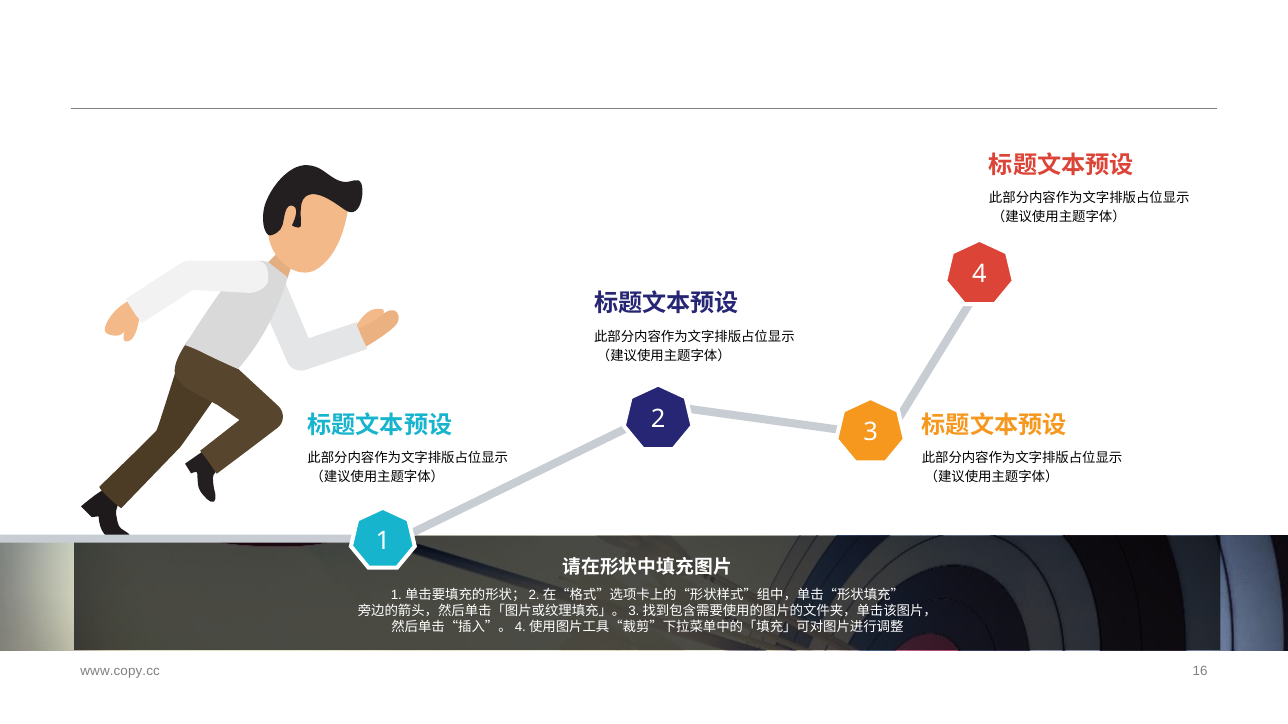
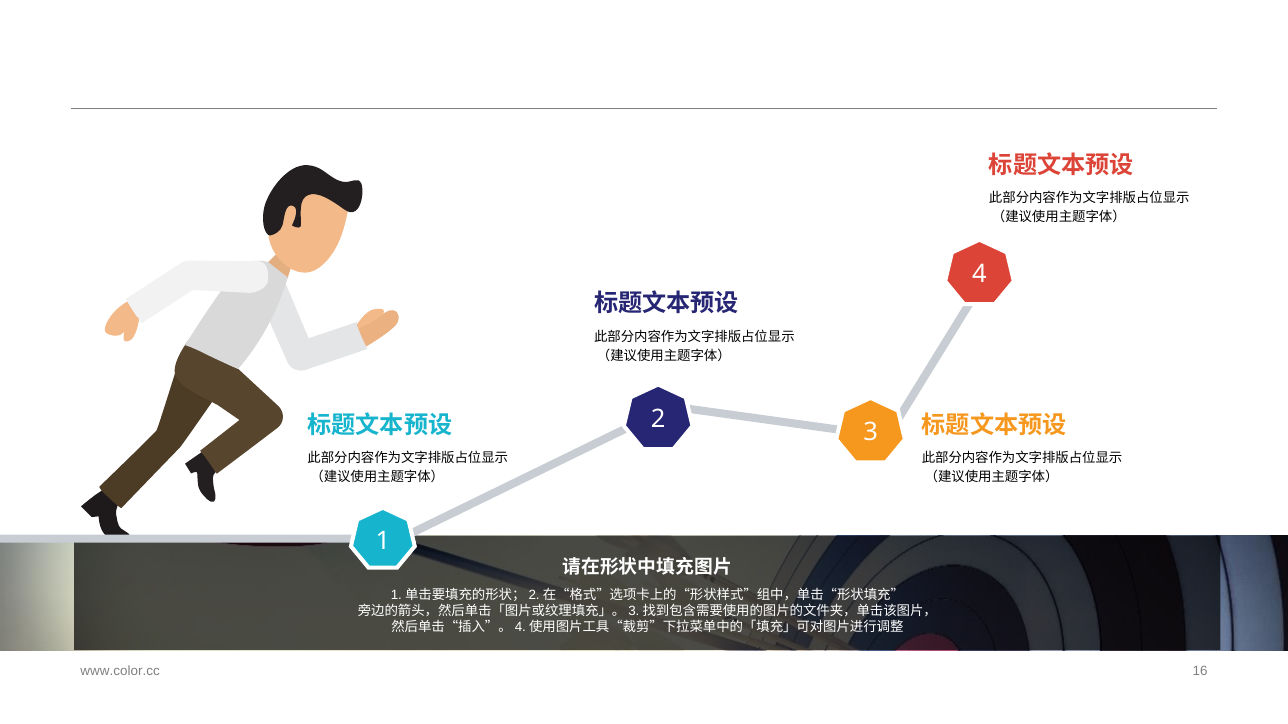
www.copy.cc: www.copy.cc -> www.color.cc (120, 671)
